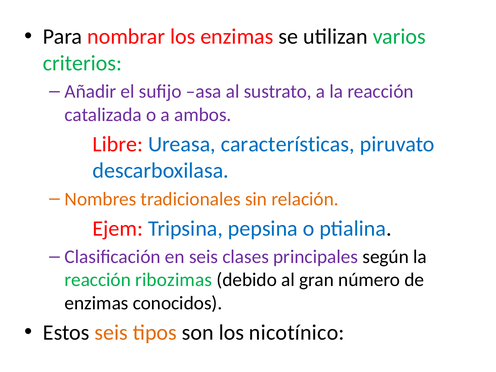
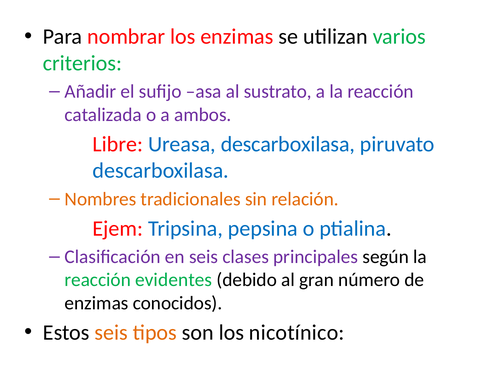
Ureasa características: características -> descarboxilasa (288, 144)
ribozimas: ribozimas -> evidentes (174, 280)
